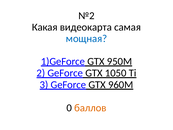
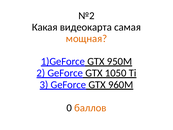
мощная colour: blue -> orange (86, 38)
